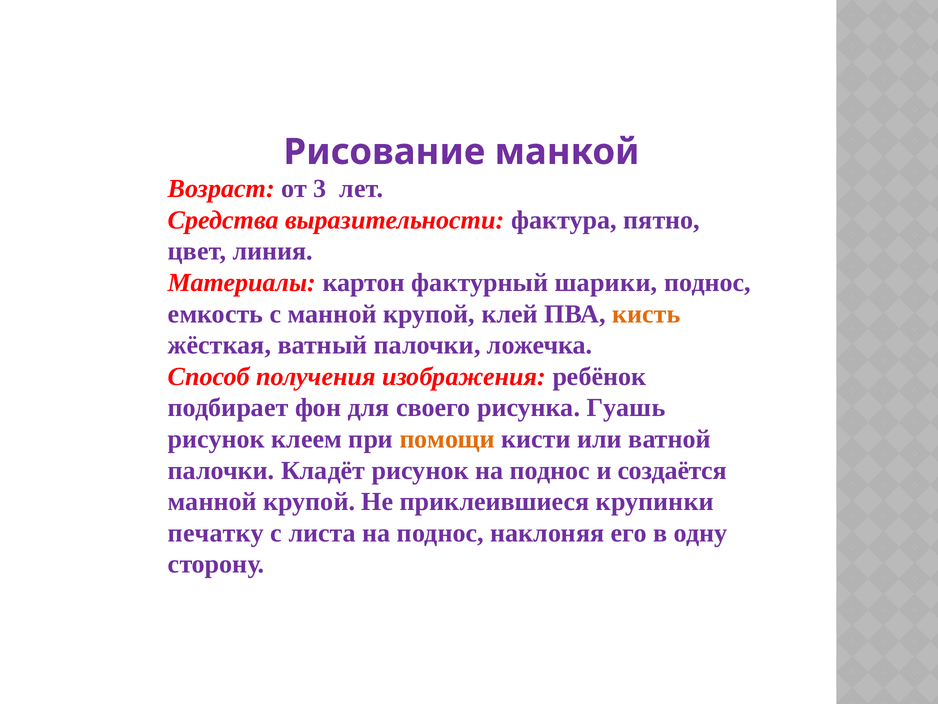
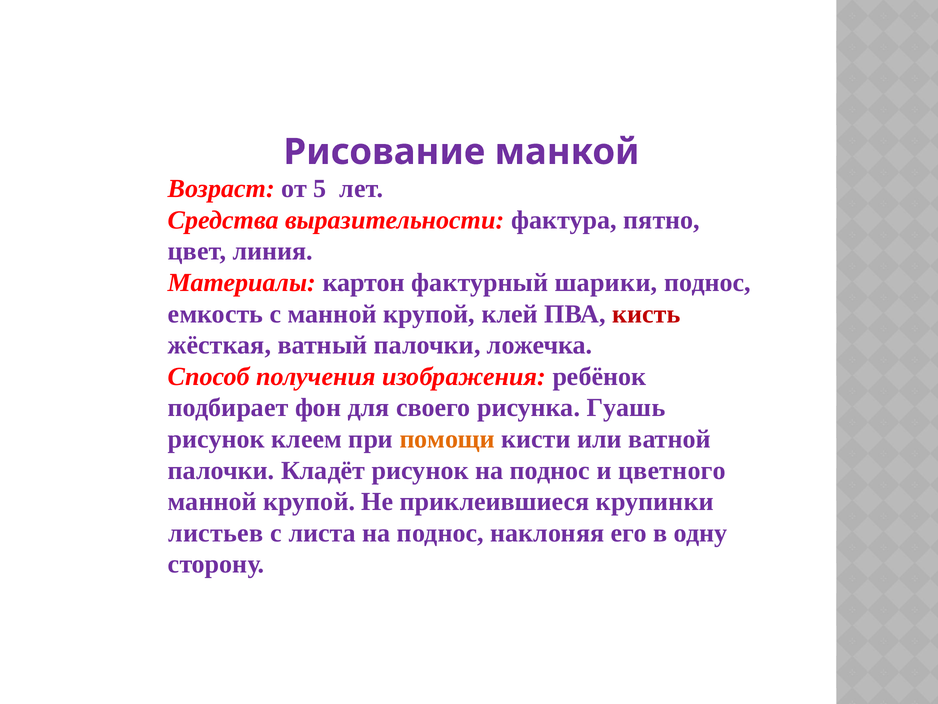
3: 3 -> 5 (320, 189)
кисть colour: orange -> red (646, 314)
создаётся: создаётся -> цветного (672, 470)
печатку: печатку -> листьев (216, 533)
